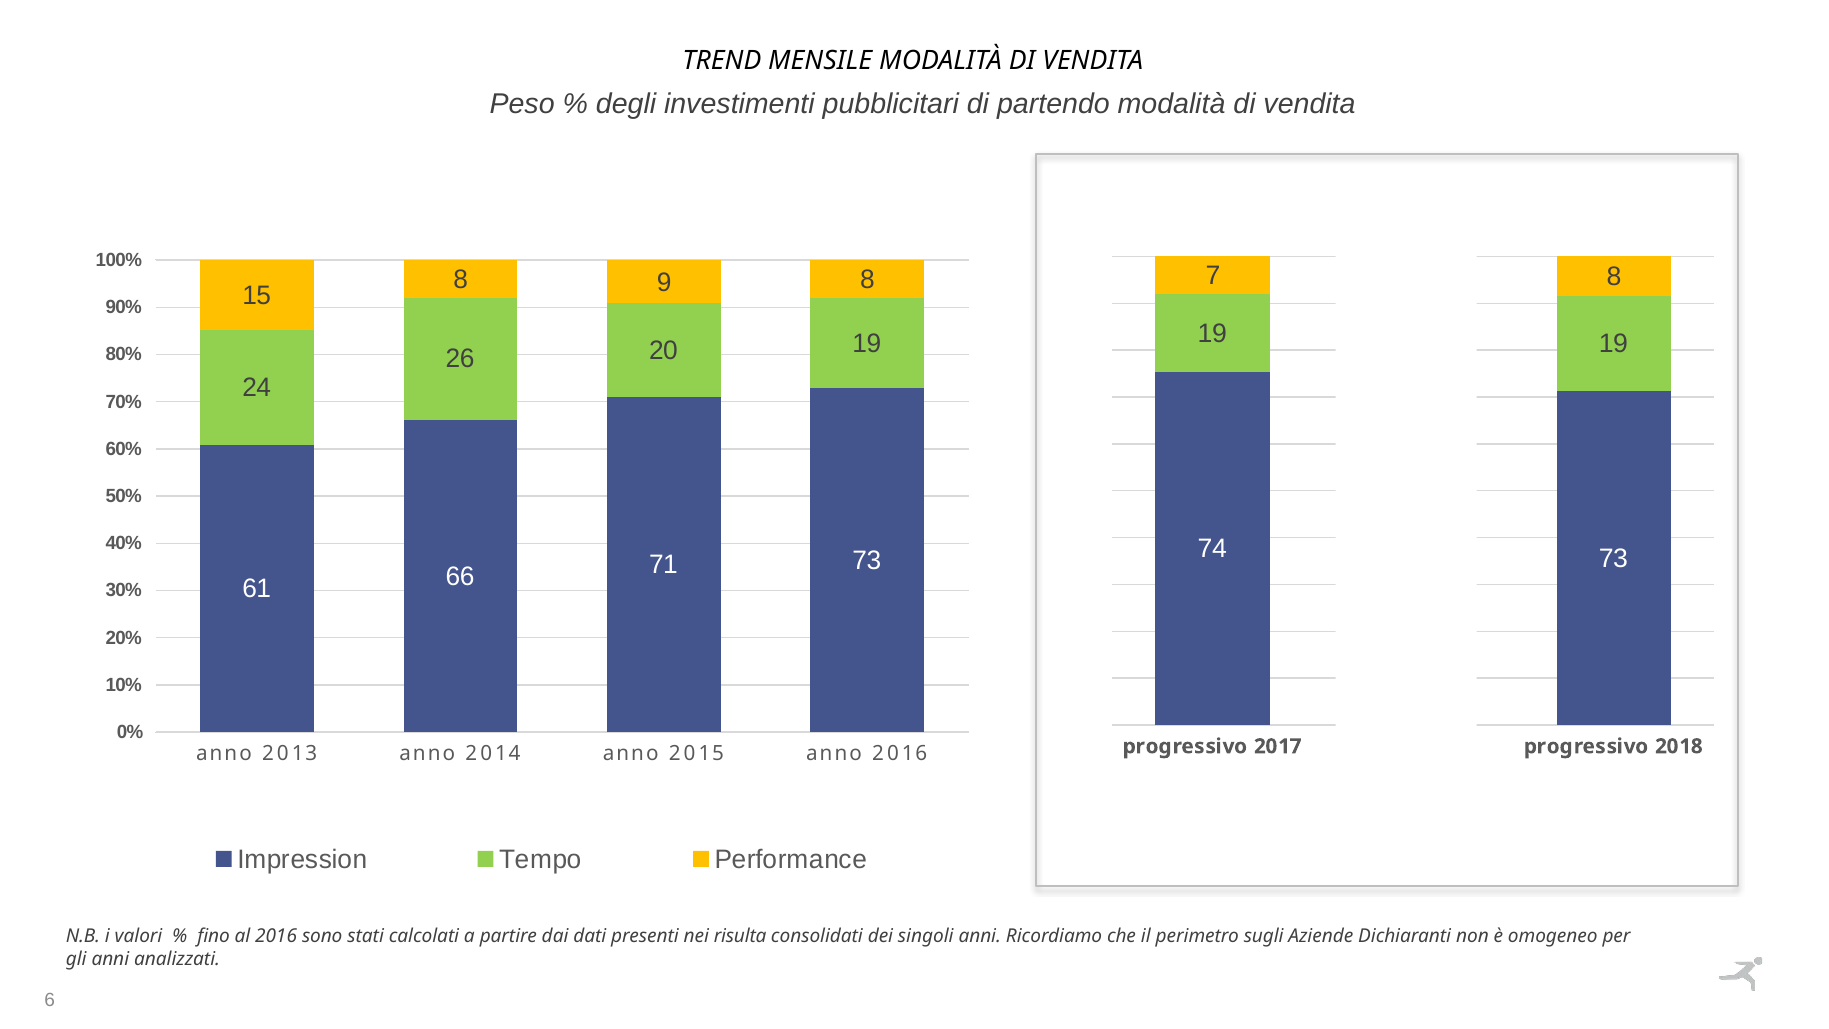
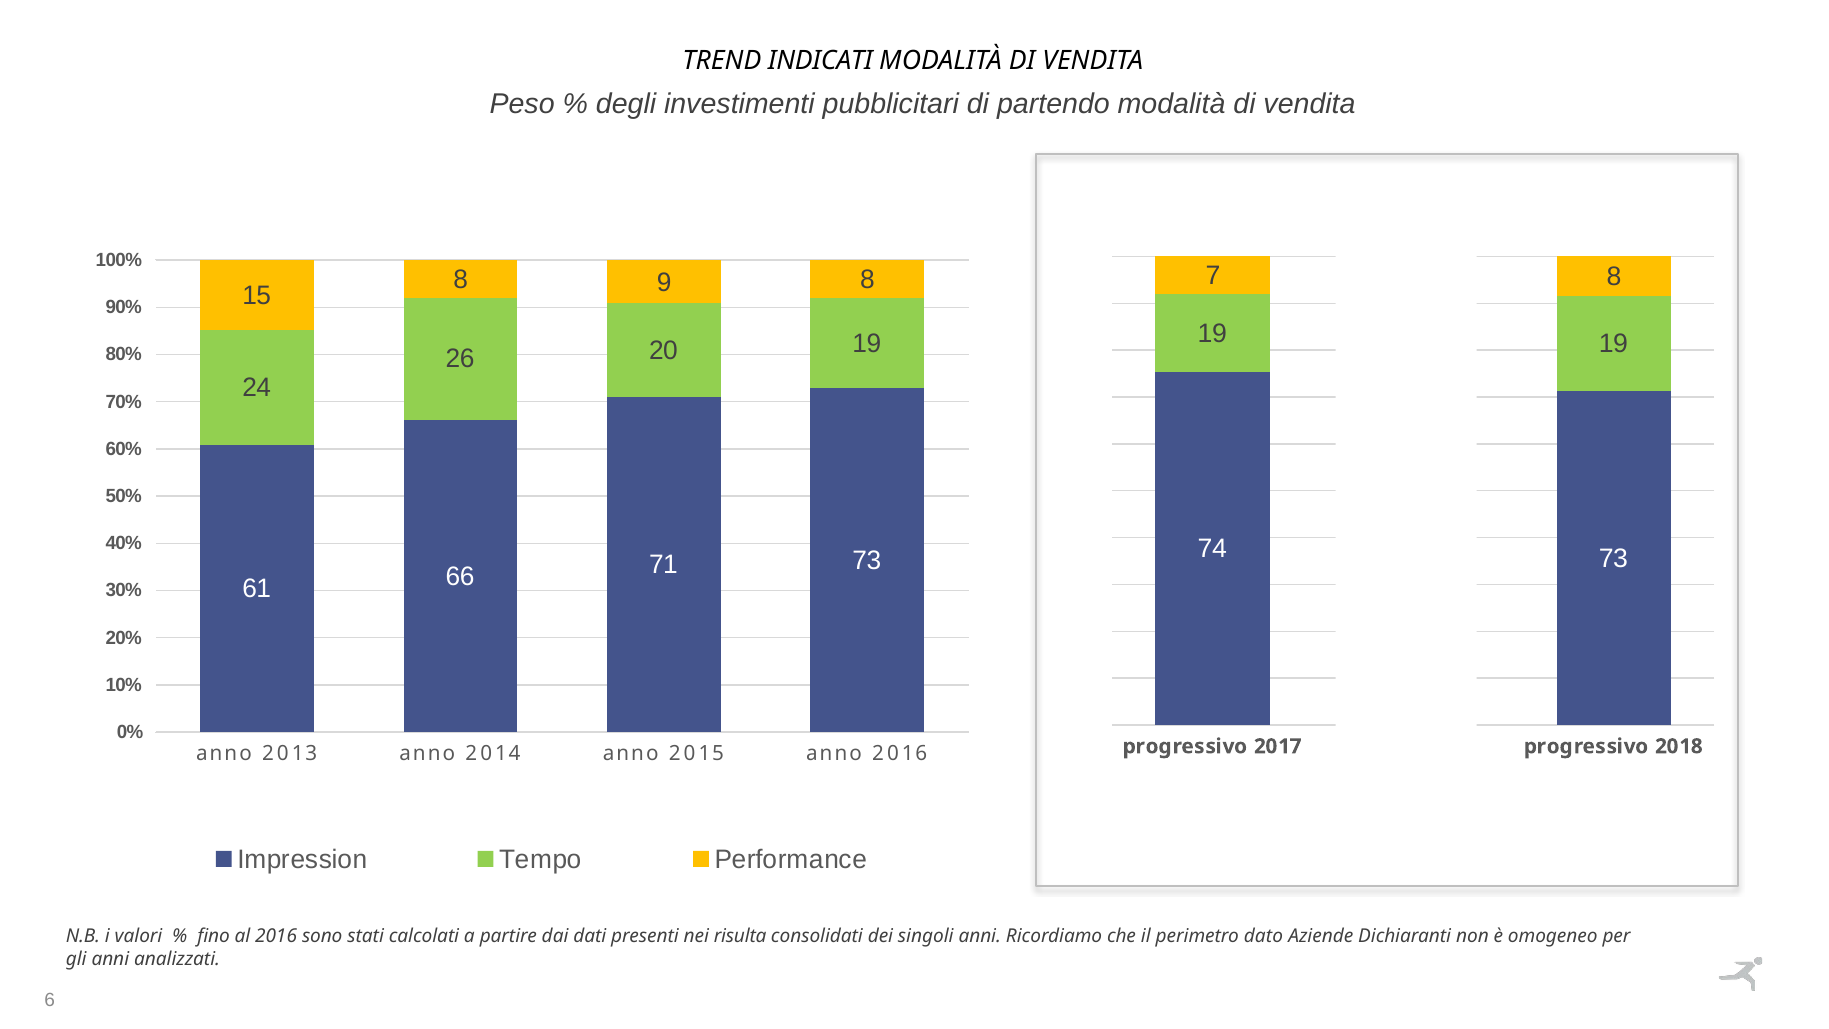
MENSILE: MENSILE -> INDICATI (820, 61)
sugli: sugli -> dato (1263, 936)
